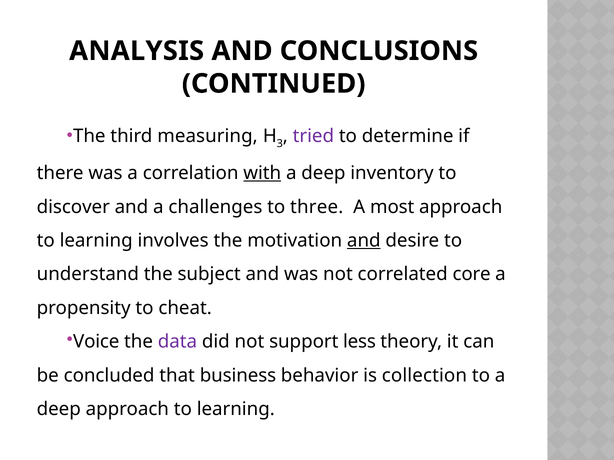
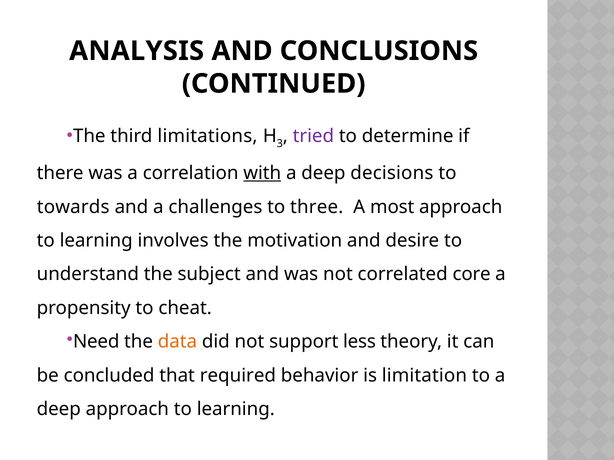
measuring: measuring -> limitations (207, 136)
inventory: inventory -> decisions (392, 173)
discover: discover -> towards (73, 207)
and underline: present -> none (364, 241)
Voice: Voice -> Need (96, 342)
data colour: purple -> orange (177, 342)
business: business -> required (238, 376)
collection: collection -> limitation (424, 376)
